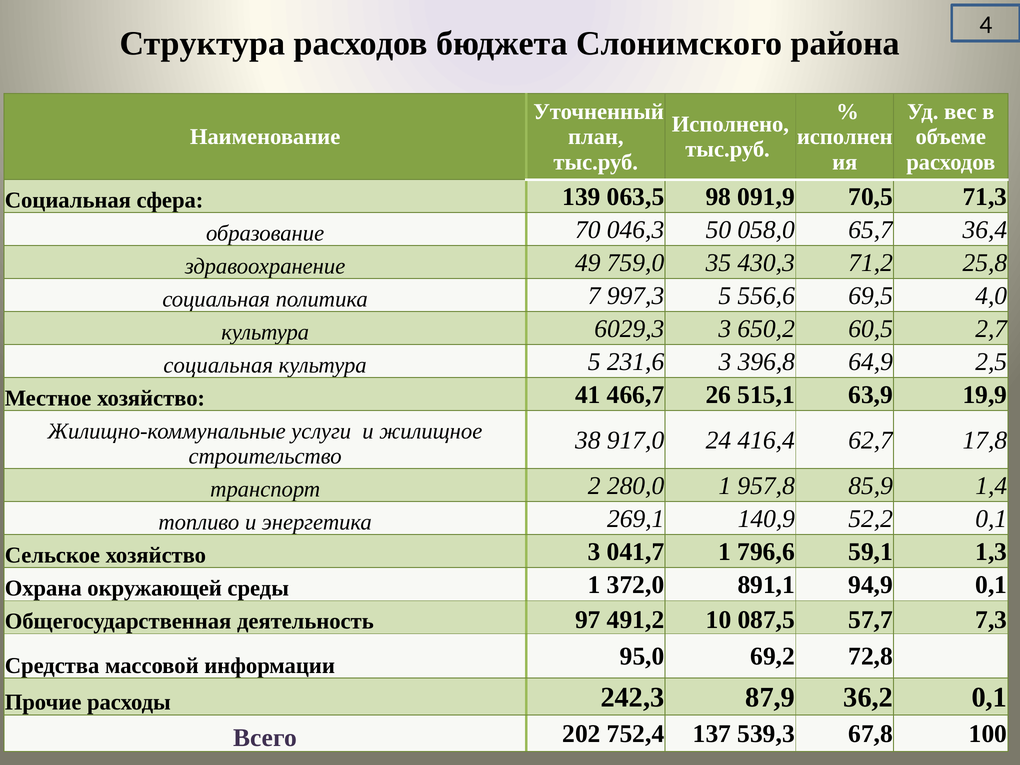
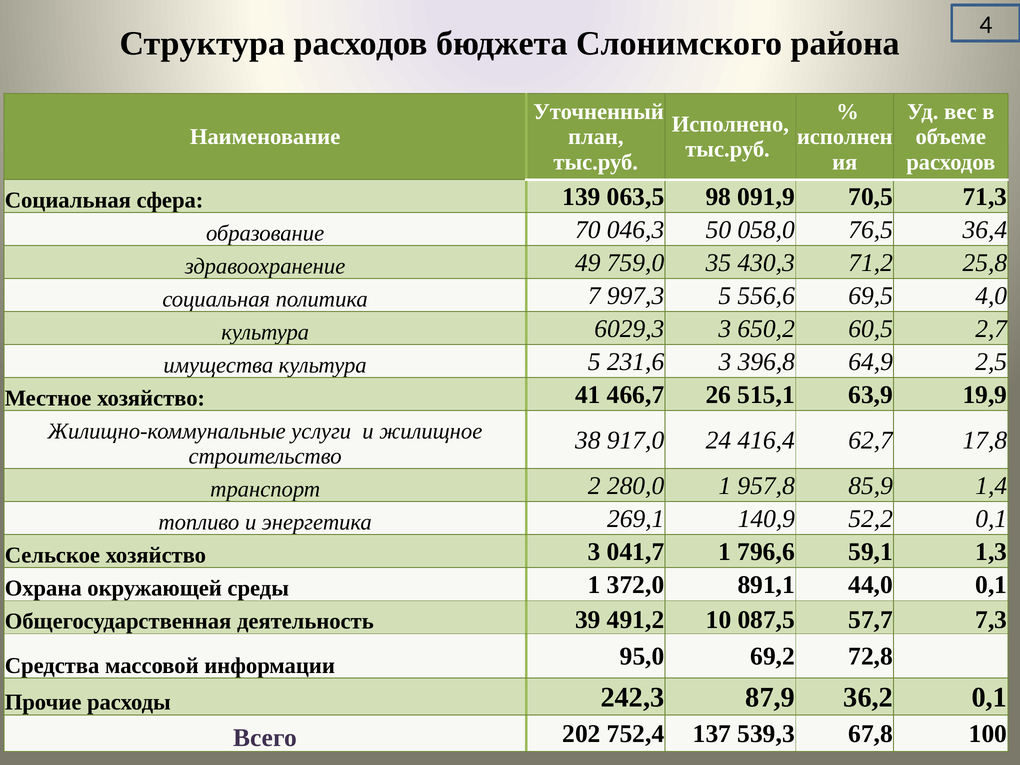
65,7: 65,7 -> 76,5 (871, 230)
социальная: социальная -> имущества (218, 365)
94,9: 94,9 -> 44,0 (871, 585)
97: 97 -> 39 (588, 620)
